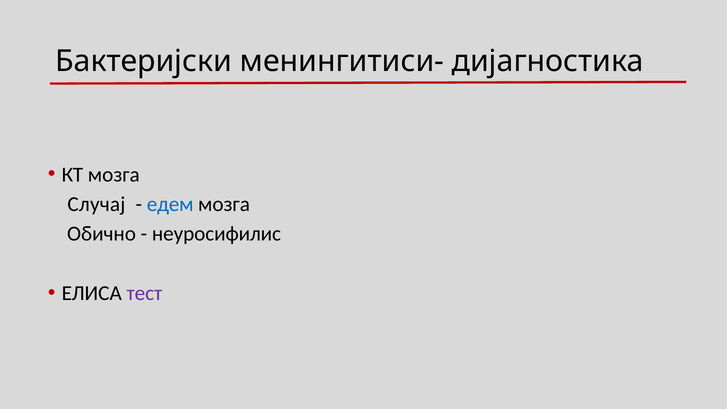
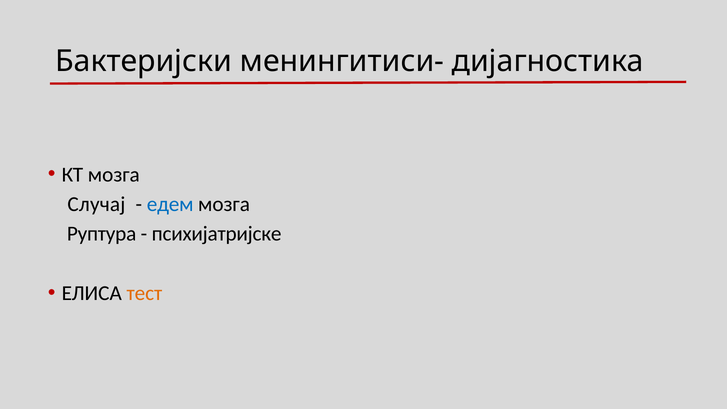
Обично: Обично -> Руптура (102, 234)
неуросифилис: неуросифилис -> психијатријске (217, 234)
тест colour: purple -> orange (144, 293)
